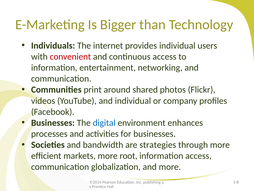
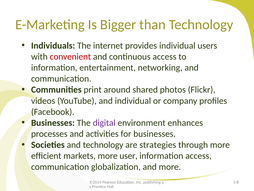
digital colour: blue -> purple (104, 123)
and bandwidth: bandwidth -> technology (103, 145)
root: root -> user (129, 156)
